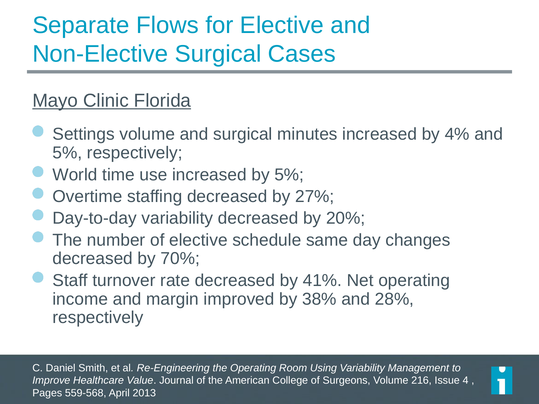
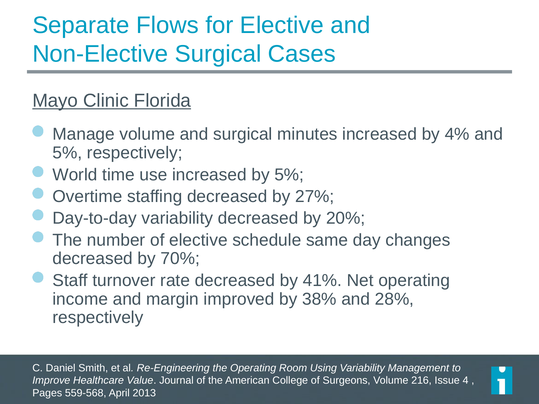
Settings: Settings -> Manage (84, 134)
